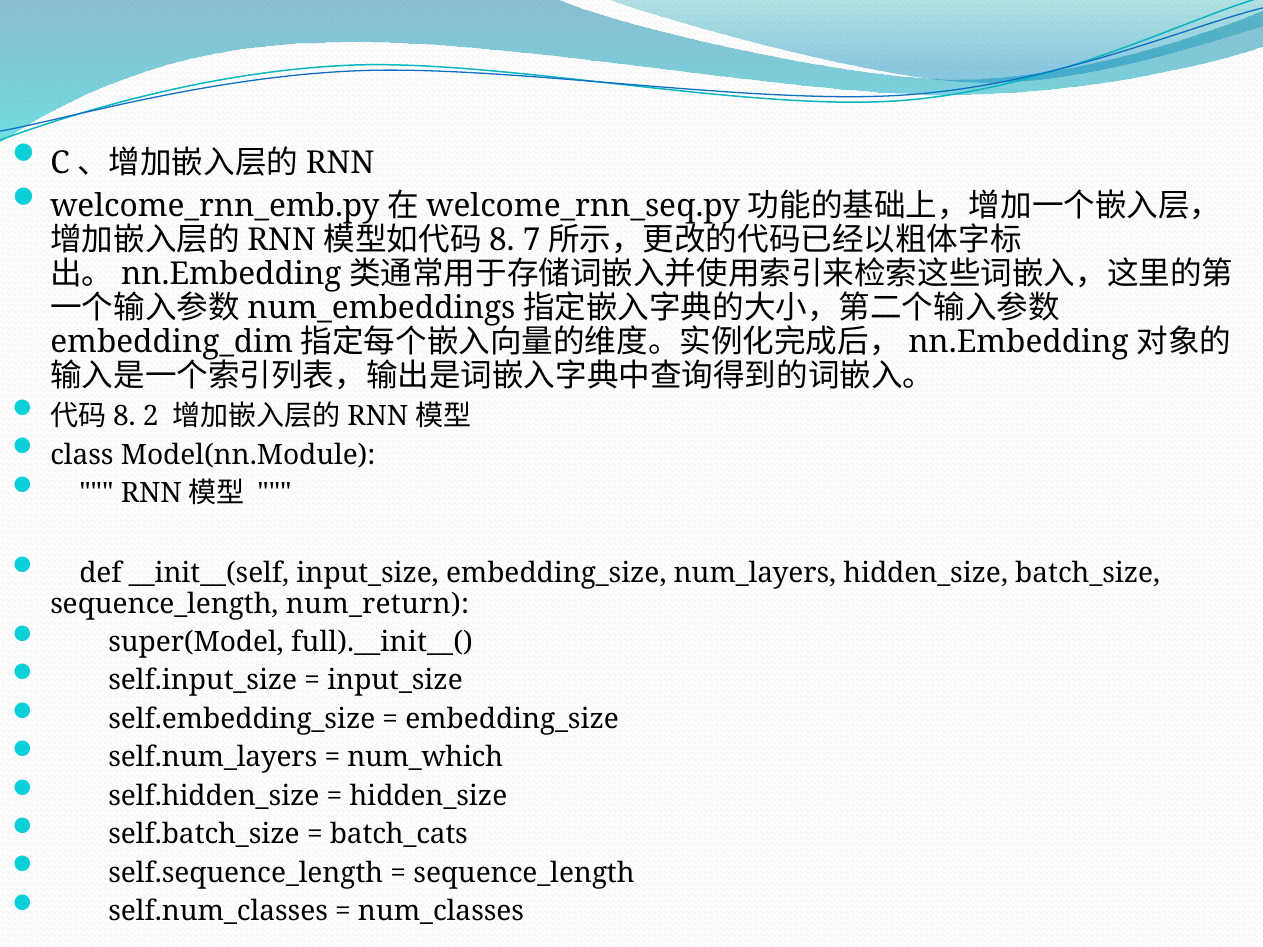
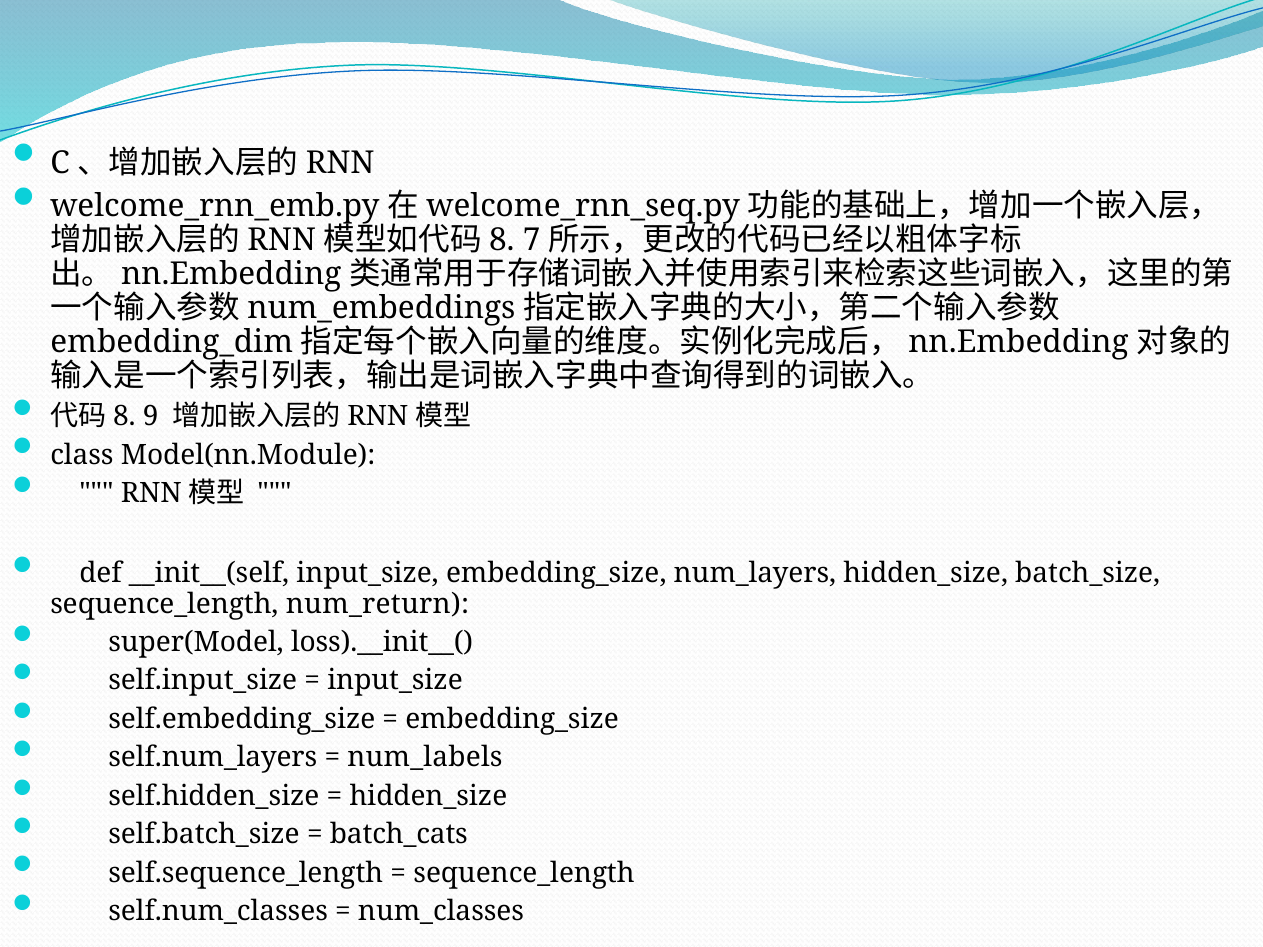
2: 2 -> 9 (151, 417)
full).__init__(: full).__init__( -> loss).__init__( (382, 642)
num_which: num_which -> num_labels (425, 758)
